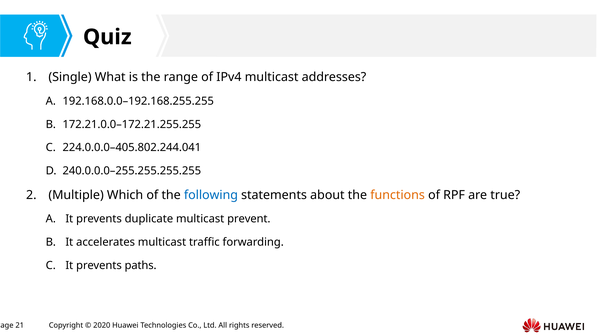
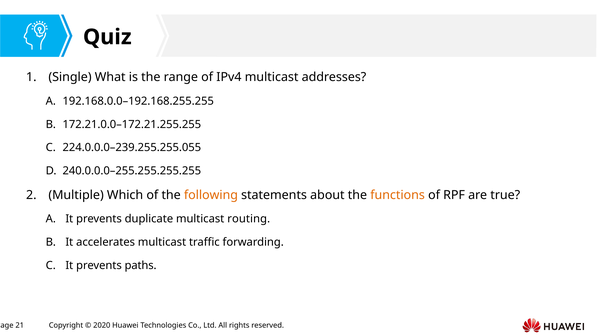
224.0.0.0–405.802.244.041: 224.0.0.0–405.802.244.041 -> 224.0.0.0–239.255.255.055 (132, 148)
following colour: blue -> orange (211, 195)
prevent: prevent -> routing (249, 219)
